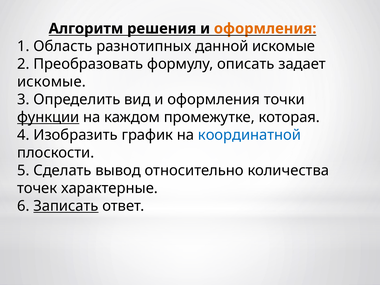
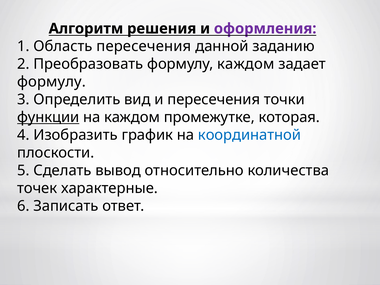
оформления colour: orange -> purple (265, 29)
Область разнотипных: разнотипных -> пересечения (144, 46)
данной искомые: искомые -> заданию (284, 46)
формулу описать: описать -> каждом (246, 64)
искомые: искомые -> формулу (51, 82)
вид и оформления: оформления -> пересечения (214, 100)
Записать underline: present -> none (66, 206)
